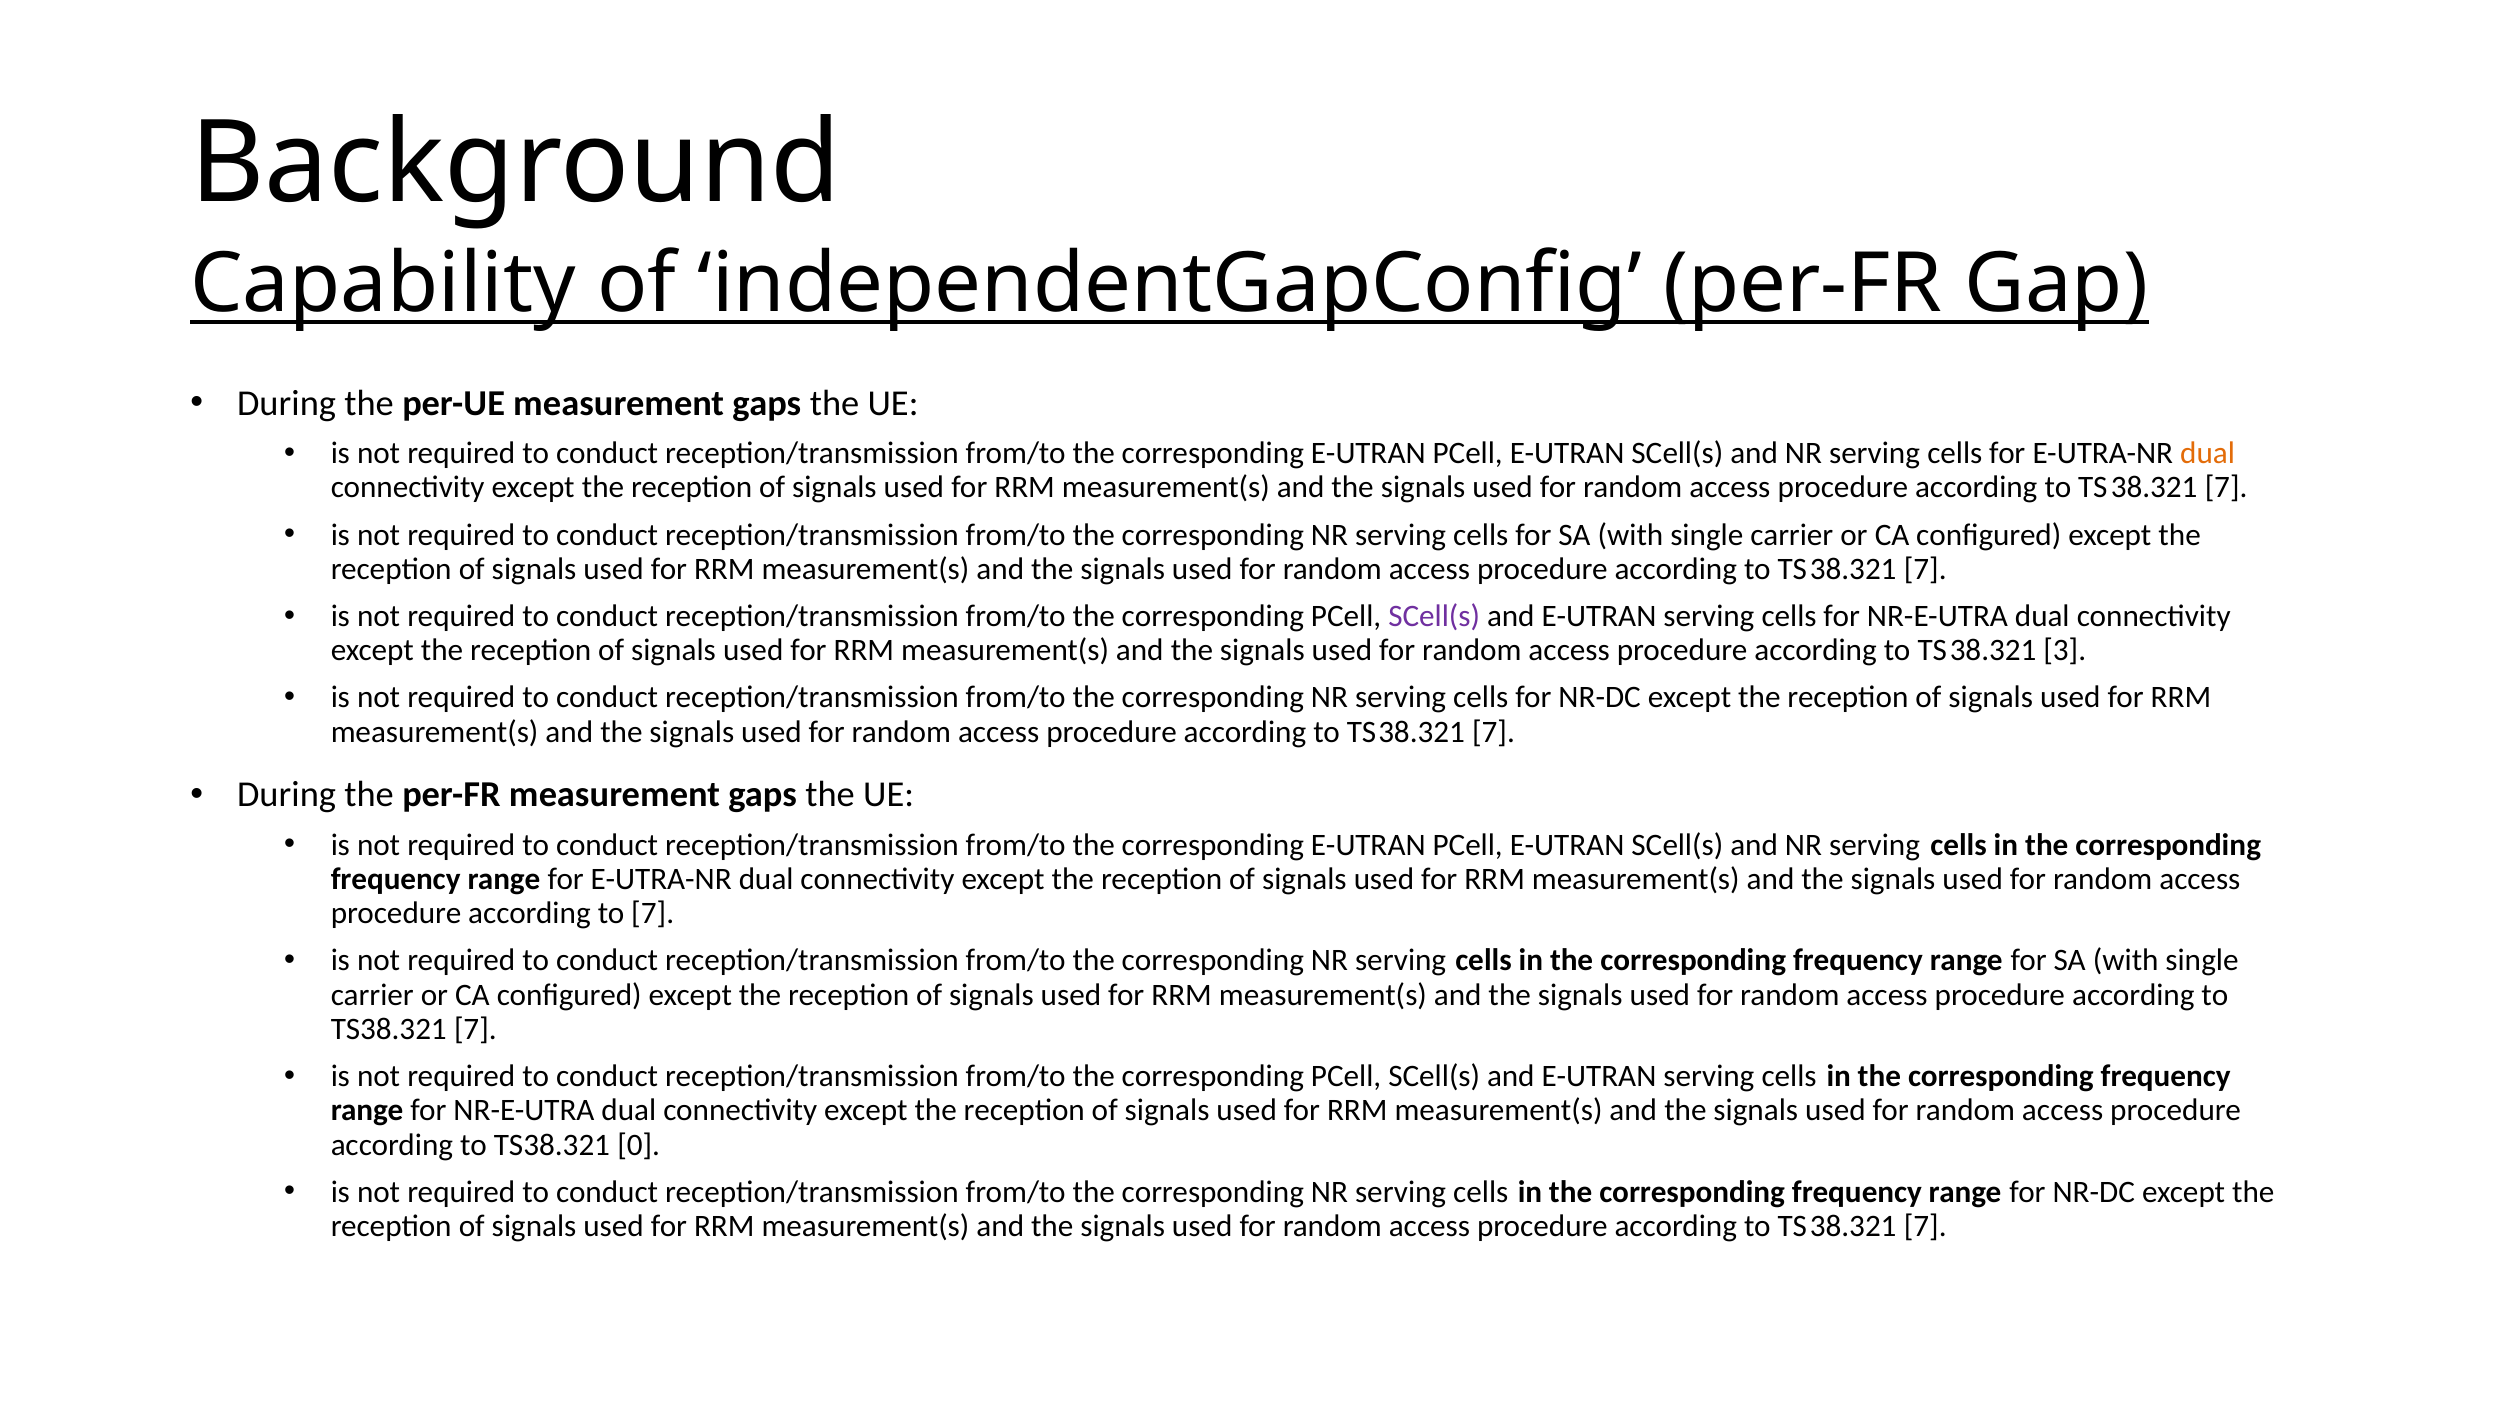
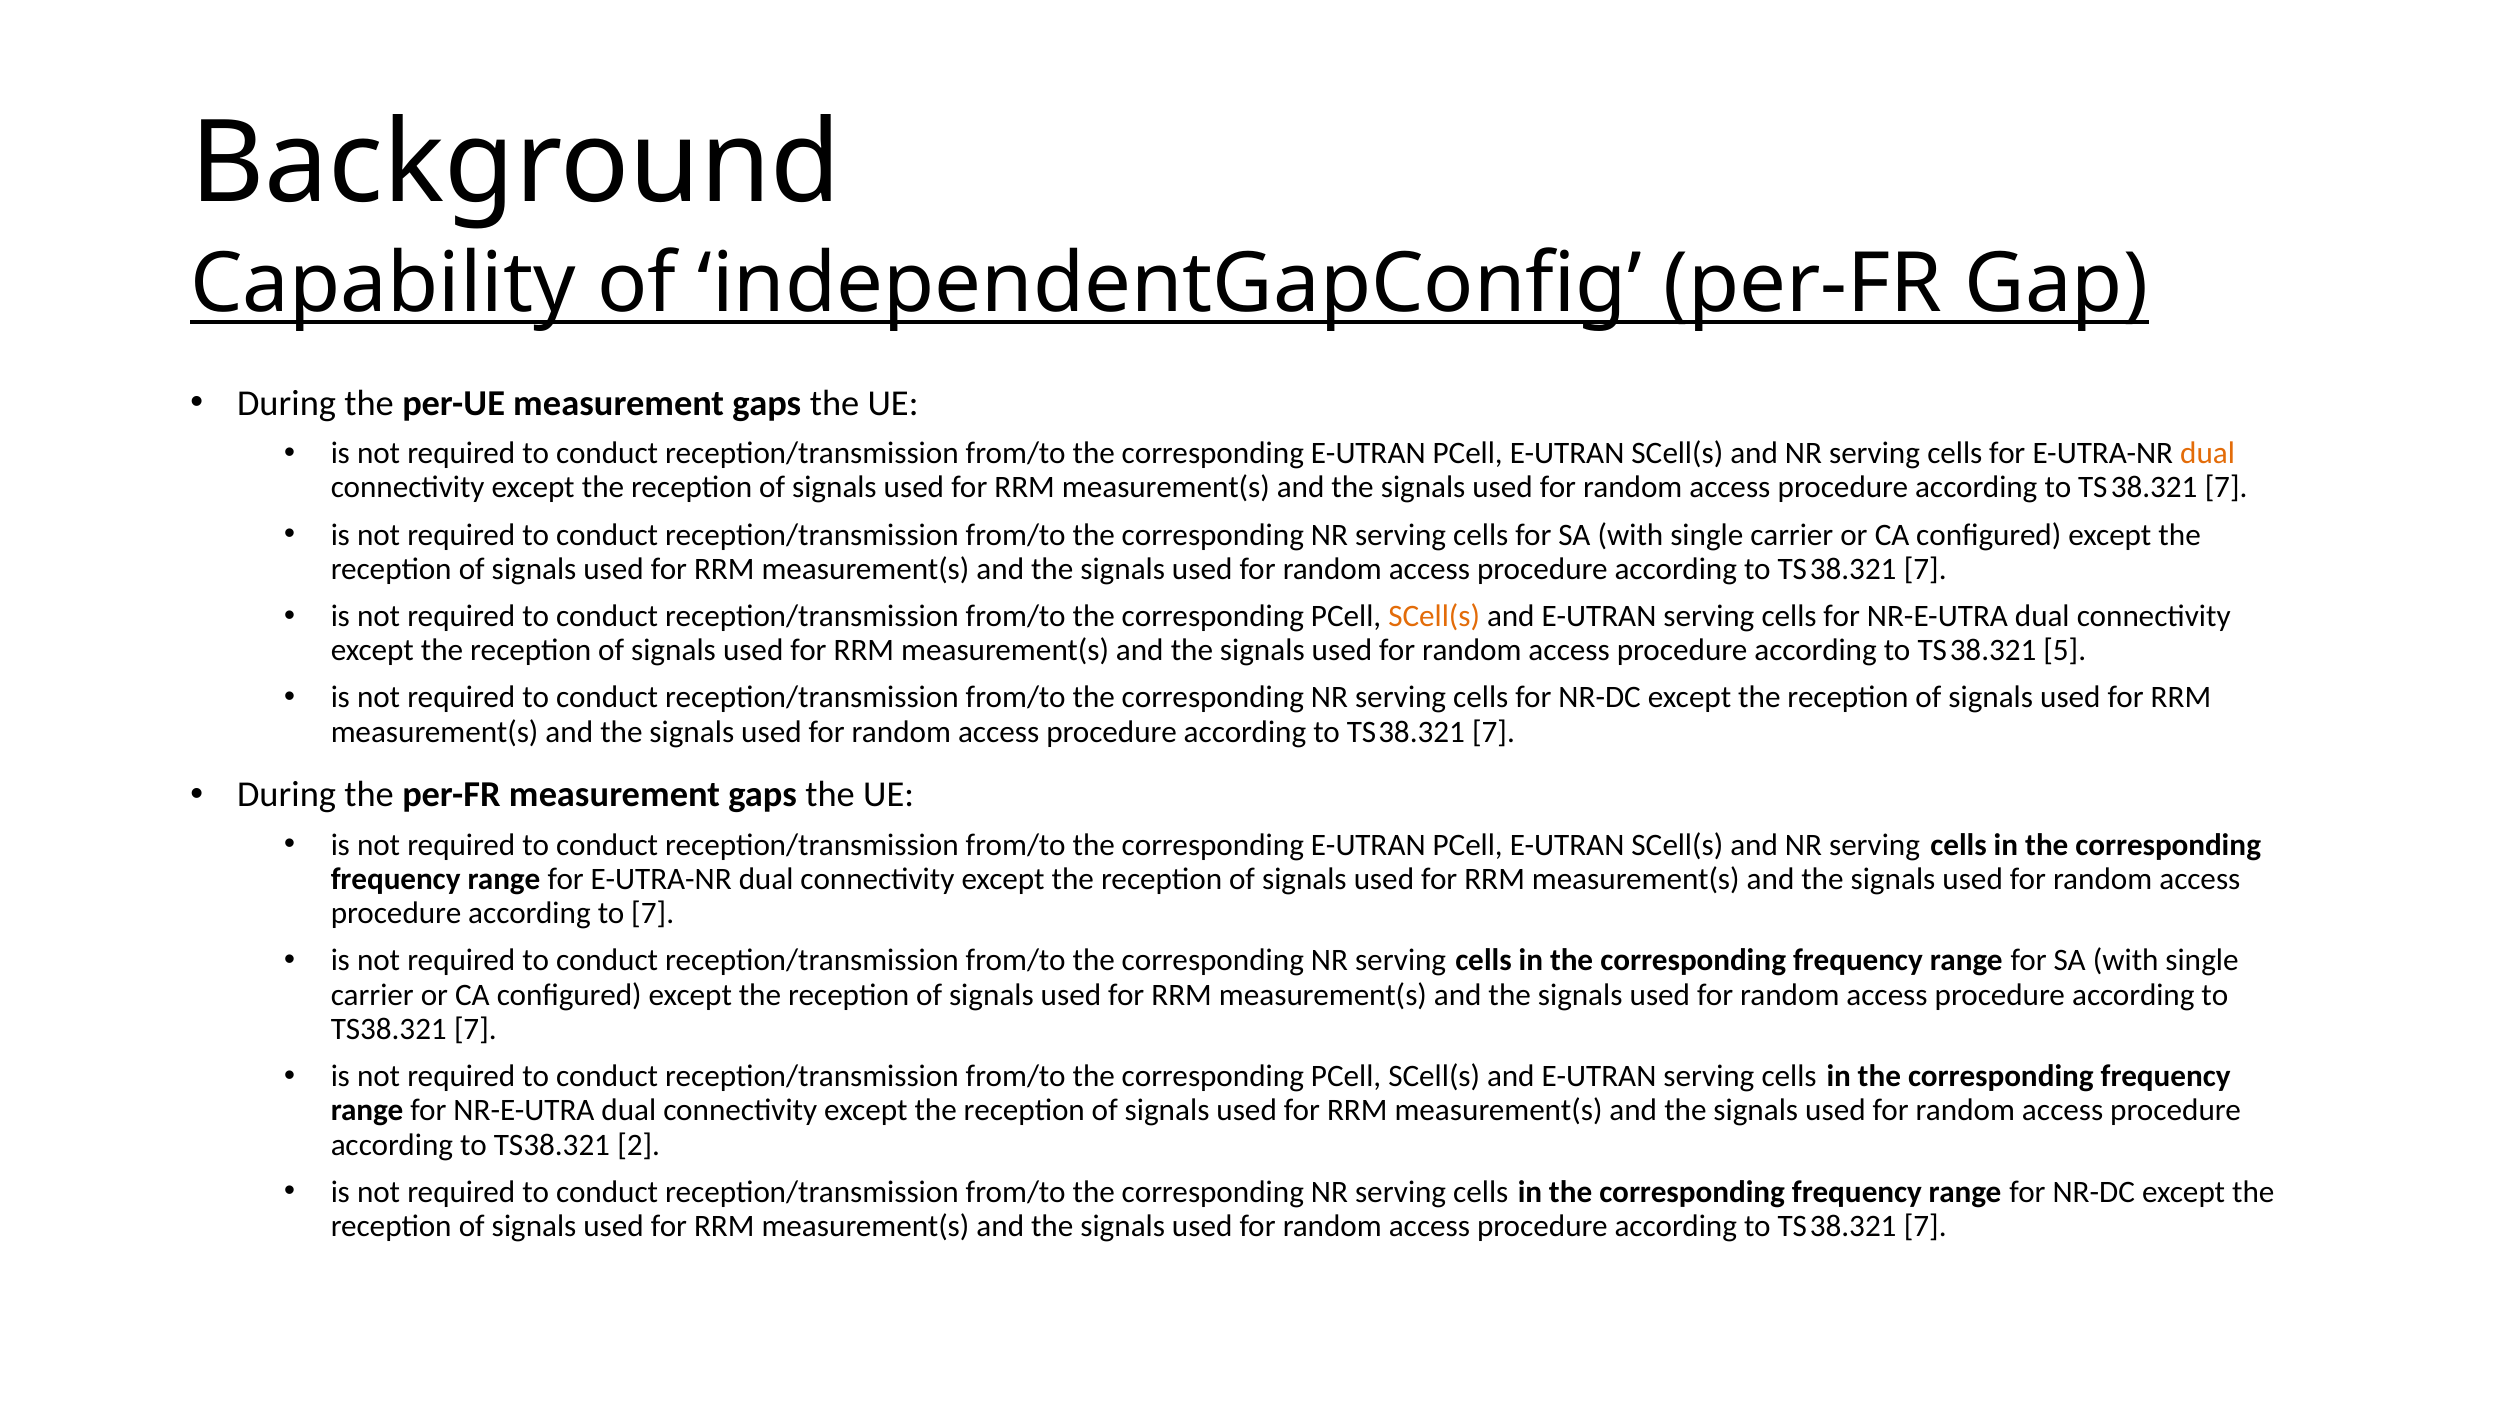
SCell(s colour: purple -> orange (1434, 616)
3: 3 -> 5 (2065, 650)
0: 0 -> 2 (639, 1144)
